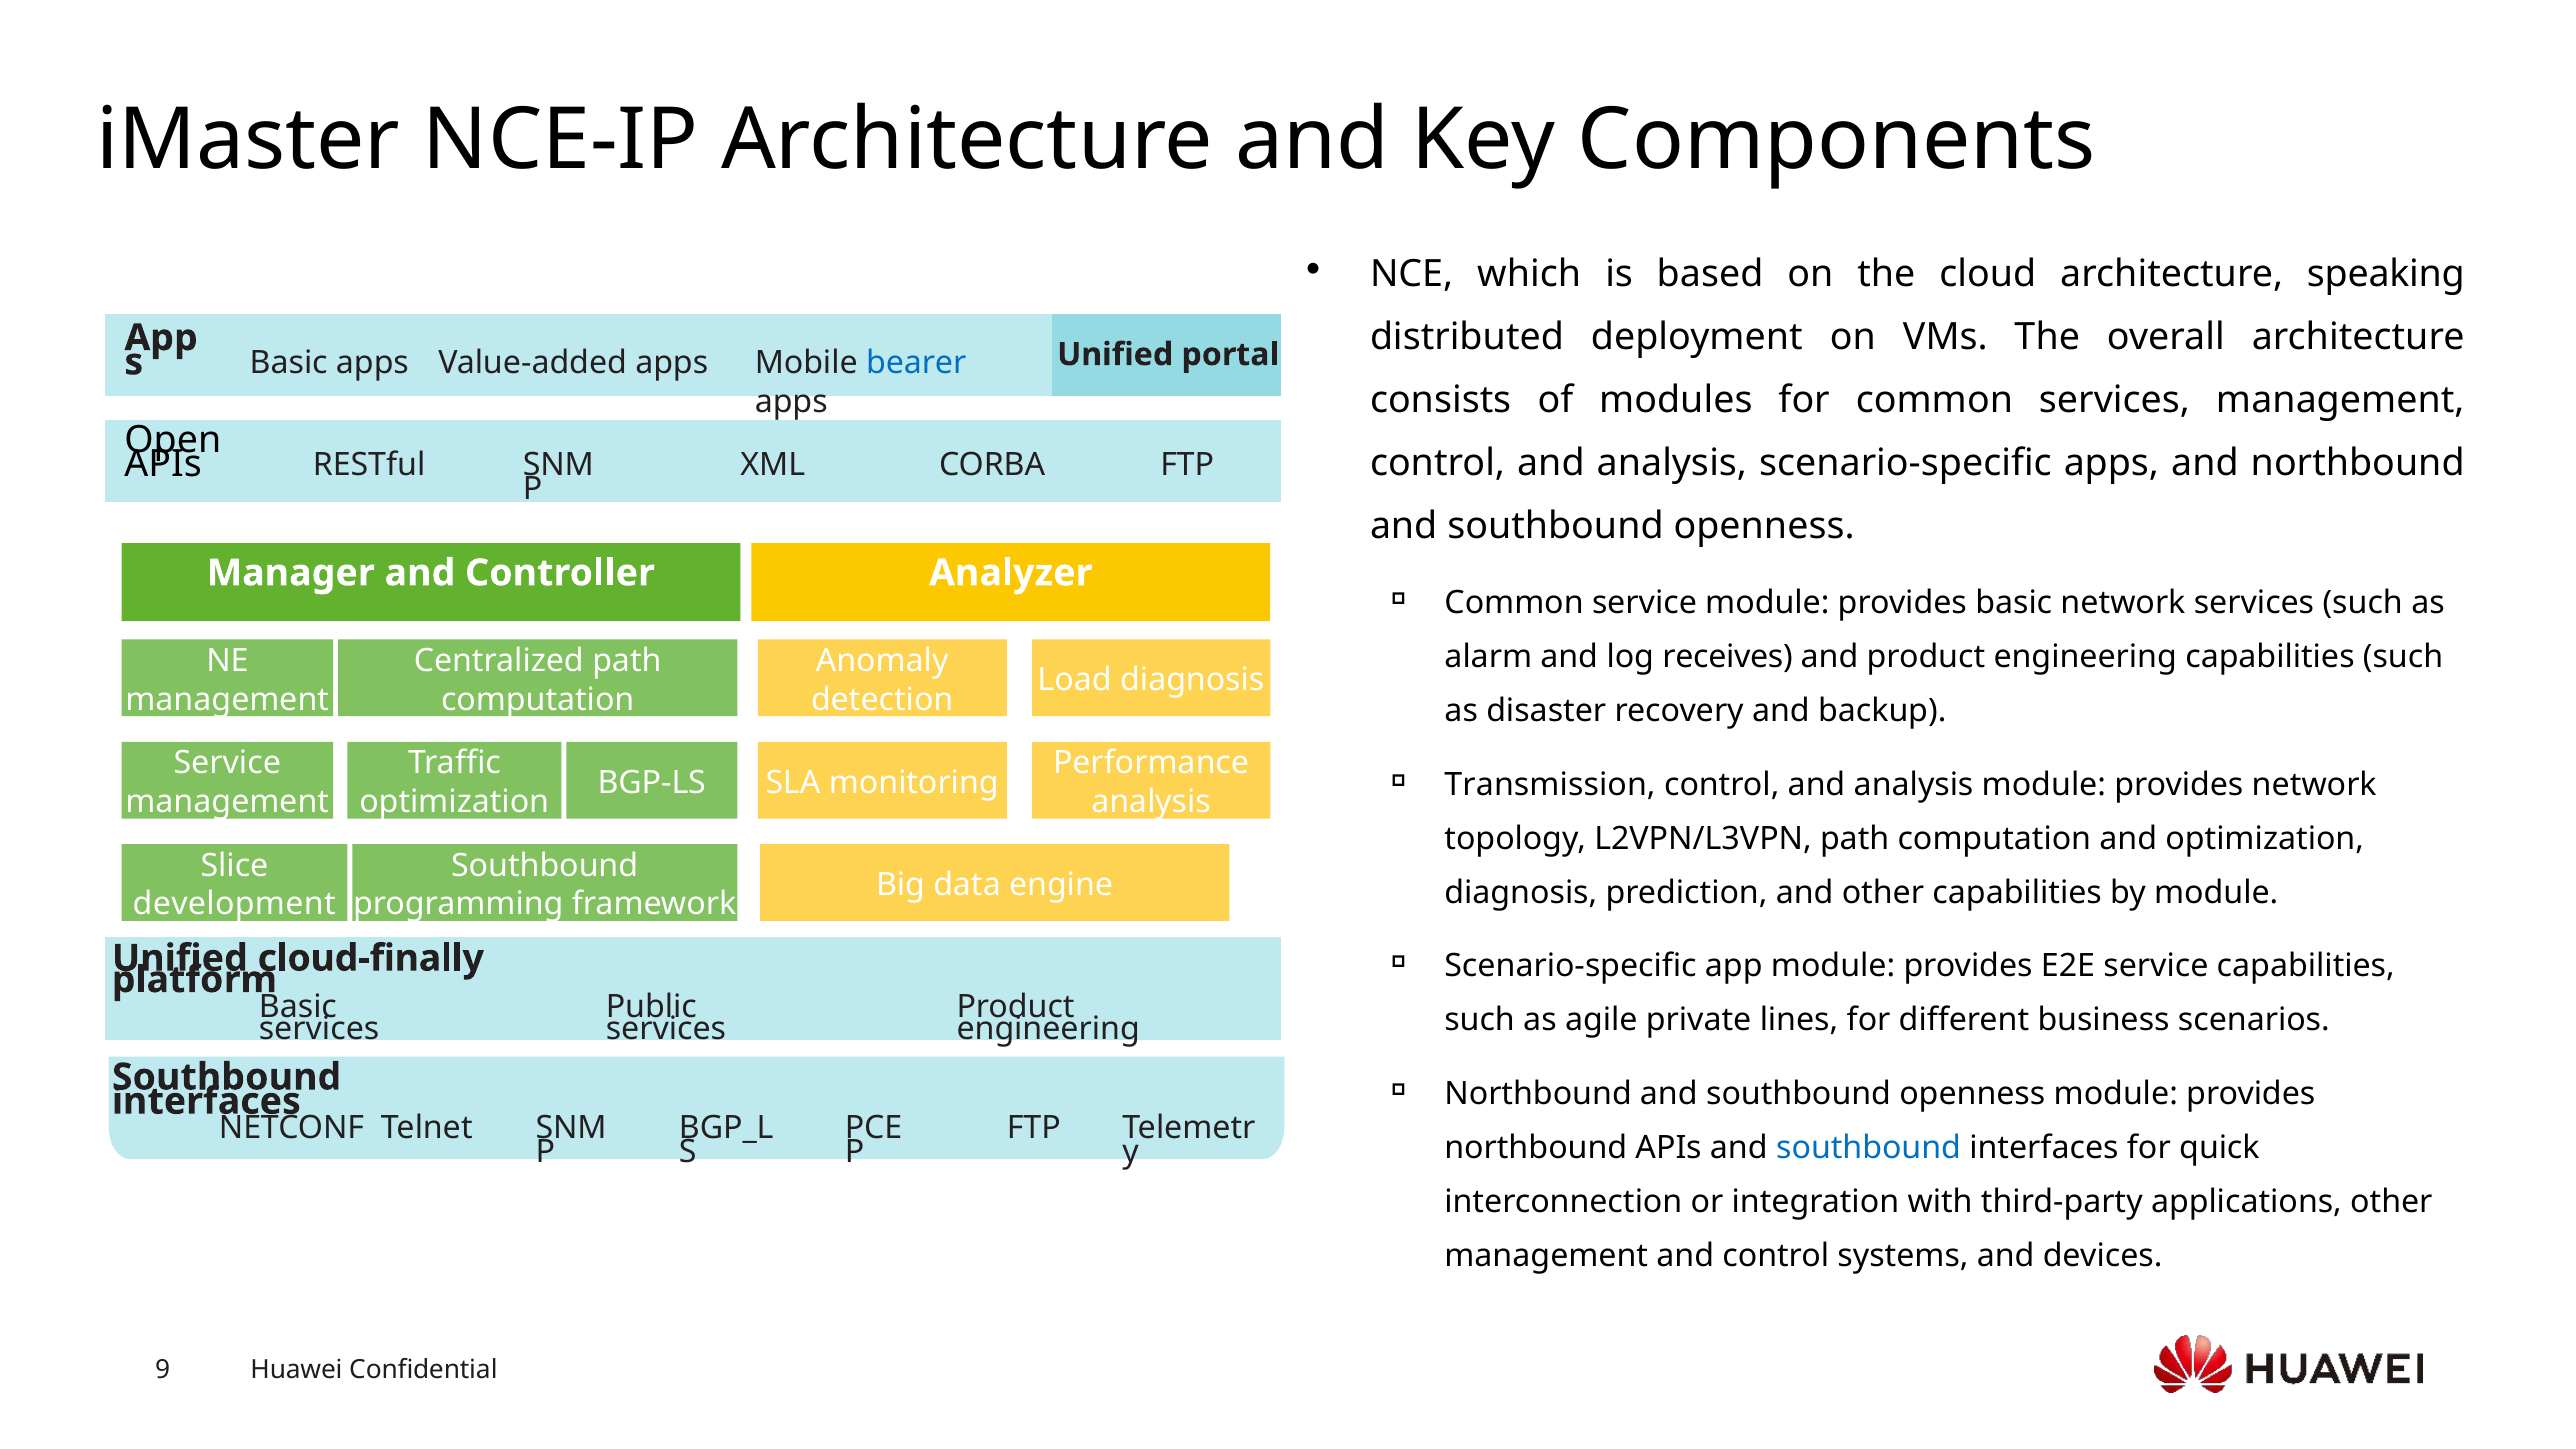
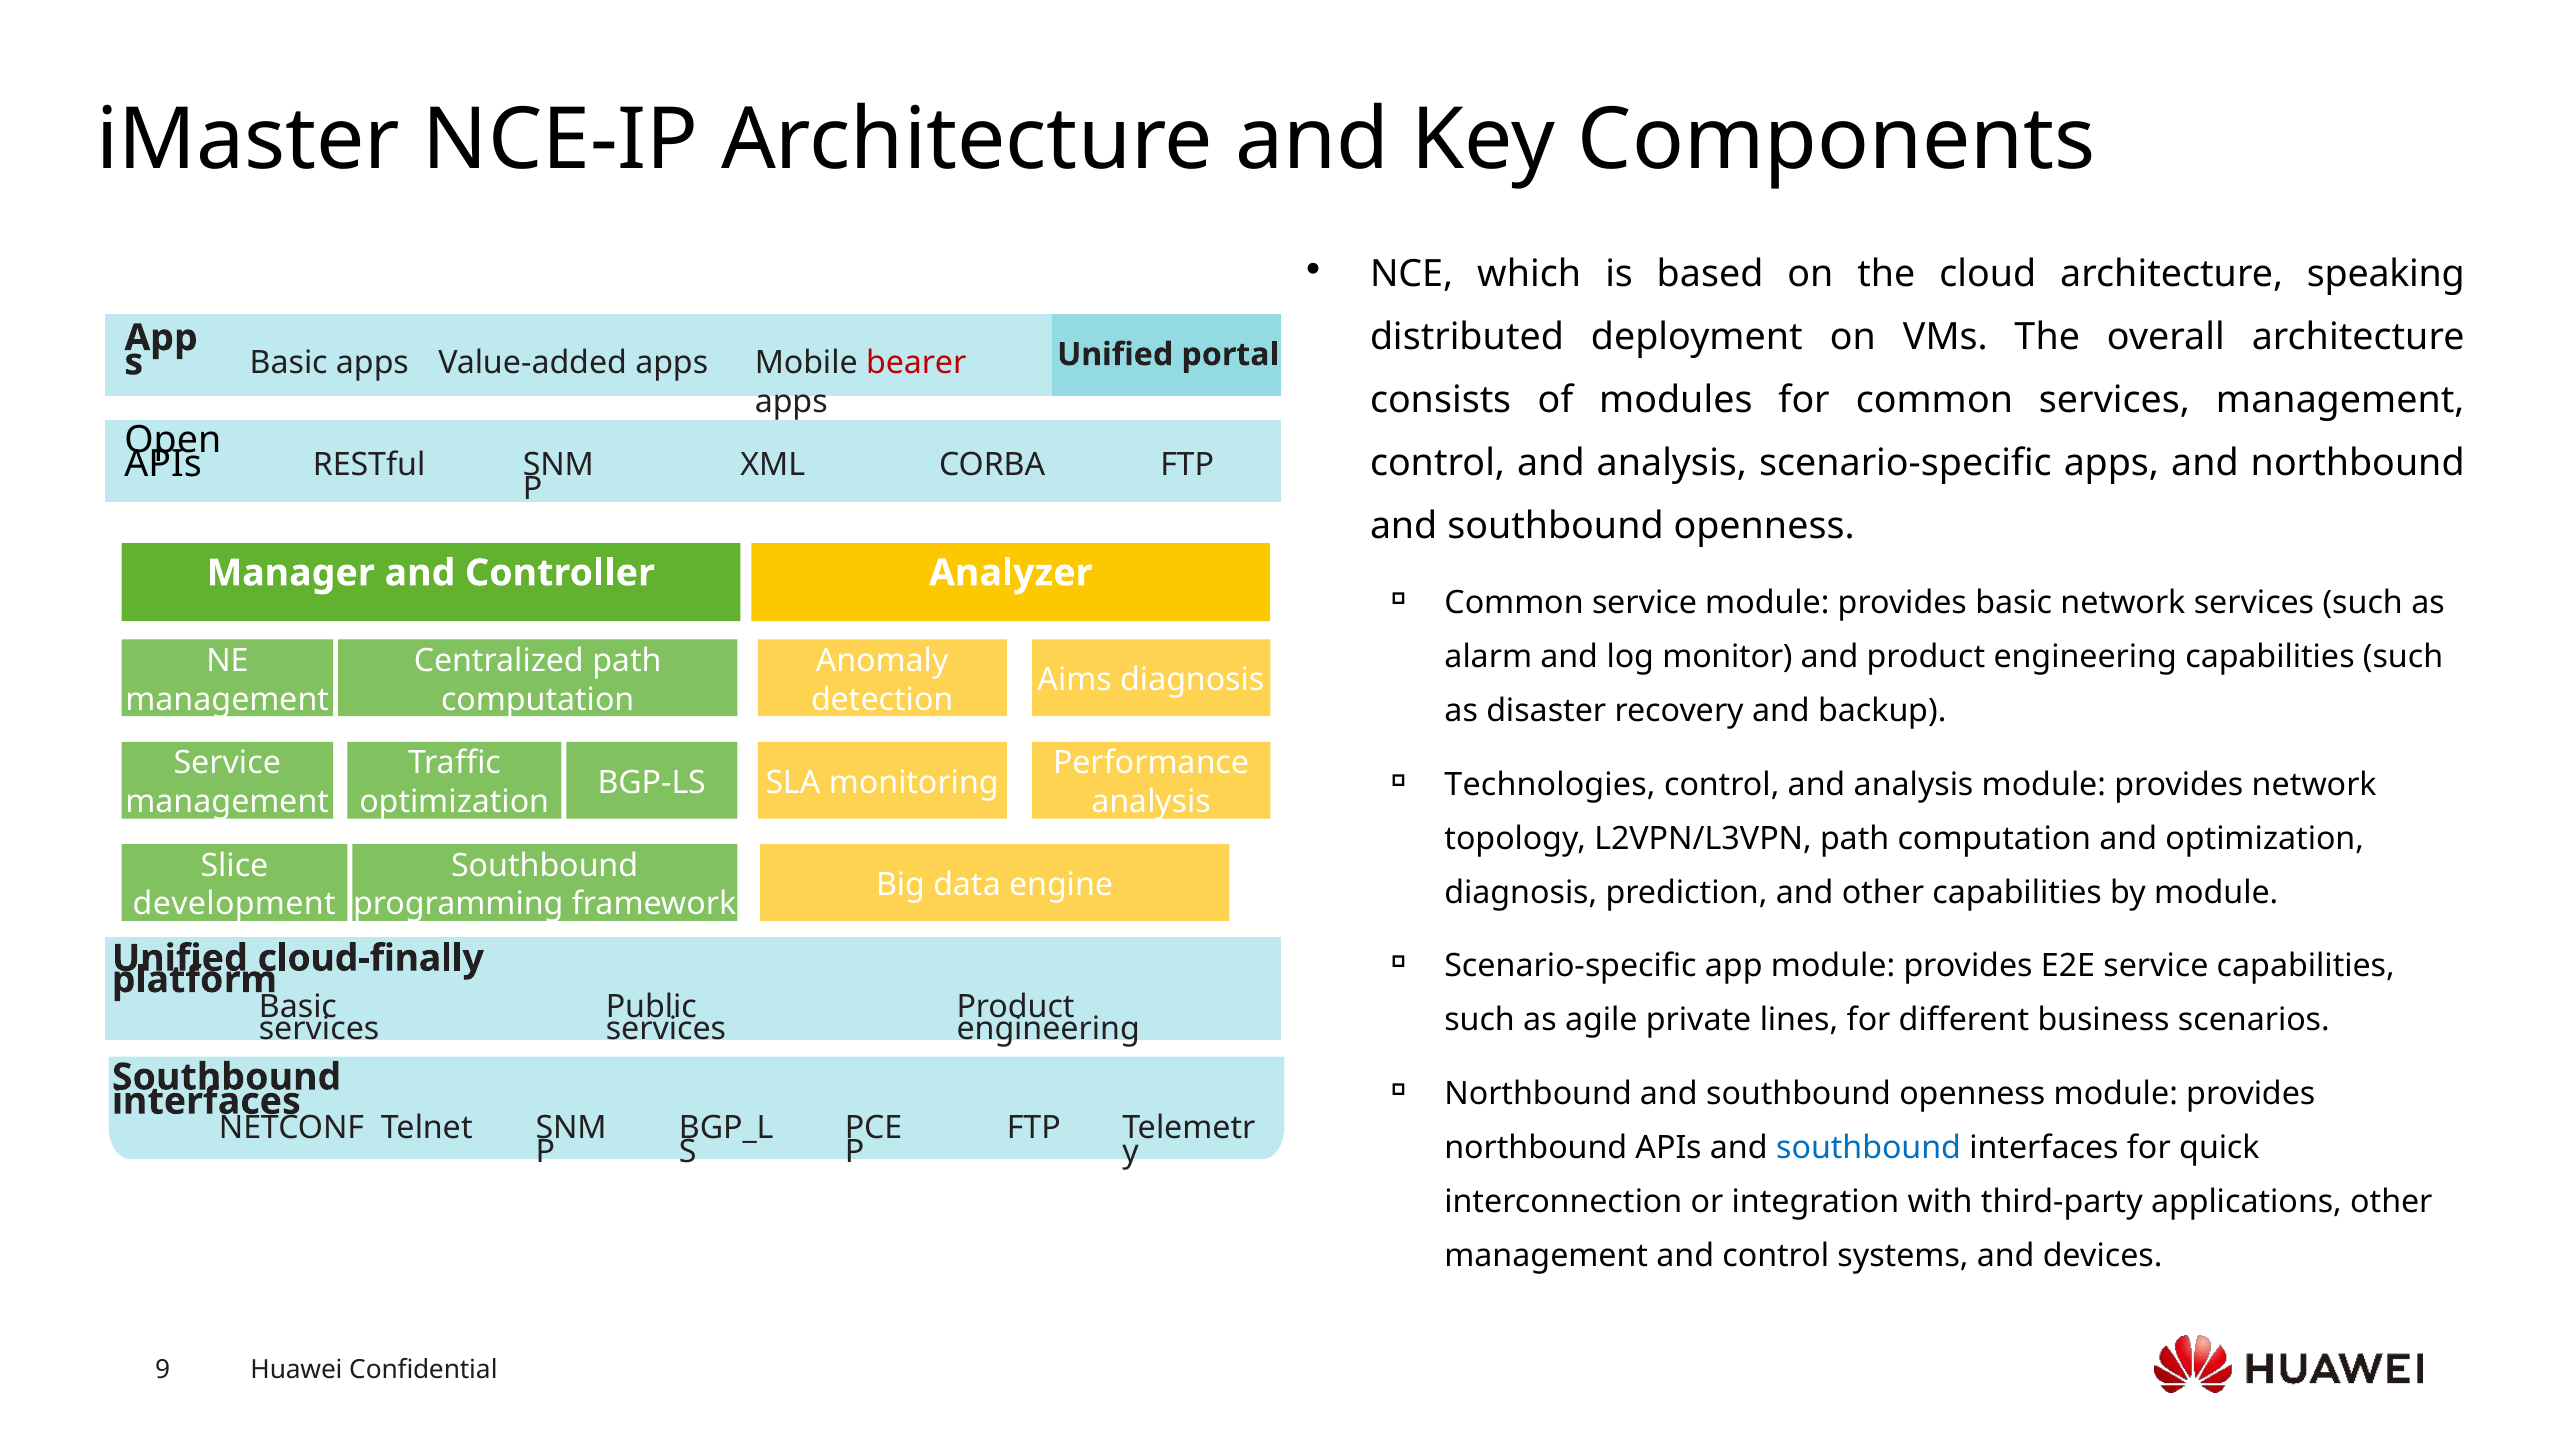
bearer colour: blue -> red (916, 363)
receives: receives -> monitor (1727, 657)
Load: Load -> Aims (1075, 680)
Transmission: Transmission -> Technologies (1550, 784)
